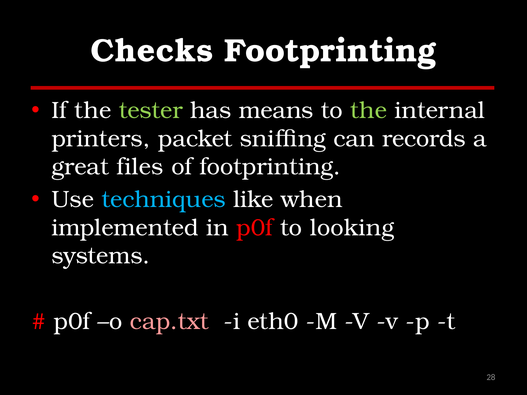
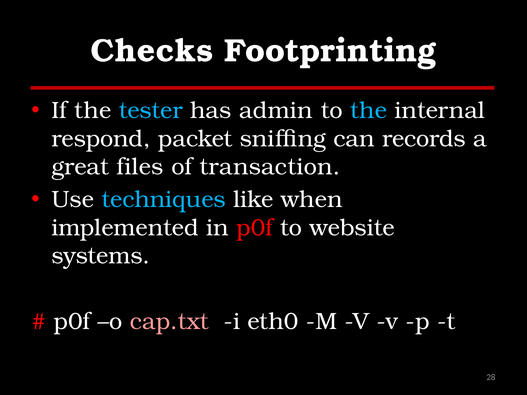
tester colour: light green -> light blue (151, 111)
means: means -> admin (276, 111)
the colour: light green -> light blue (368, 111)
printers: printers -> respond (101, 139)
of footprinting: footprinting -> transaction (270, 167)
looking: looking -> website (352, 228)
